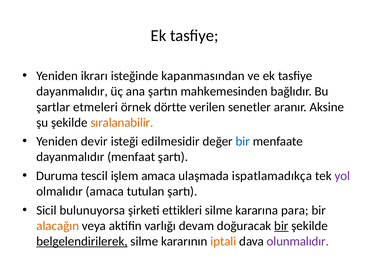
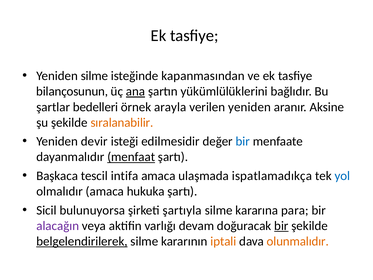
Yeniden ikrarı: ikrarı -> silme (94, 76)
dayanmalıdır: dayanmalıdır -> bilançosunun (72, 91)
ana underline: none -> present (136, 91)
mahkemesinden: mahkemesinden -> yükümlülüklerini (224, 91)
etmeleri: etmeleri -> bedelleri (96, 107)
dörtte: dörtte -> arayla (170, 107)
verilen senetler: senetler -> yeniden (249, 107)
menfaat underline: none -> present (131, 157)
Duruma: Duruma -> Başkaca (57, 176)
işlem: işlem -> intifa (125, 176)
yol colour: purple -> blue (342, 176)
tutulan: tutulan -> hukuka (146, 191)
ettikleri: ettikleri -> şartıyla (182, 210)
alacağın colour: orange -> purple (58, 226)
olunmalıdır colour: purple -> orange (298, 241)
